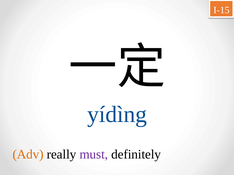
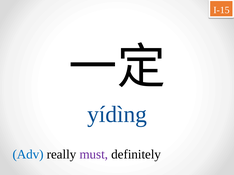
Adv colour: orange -> blue (28, 155)
